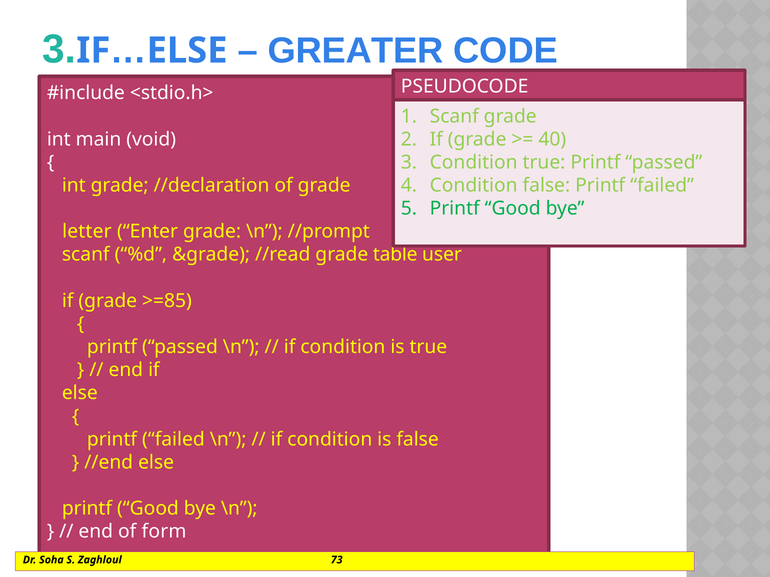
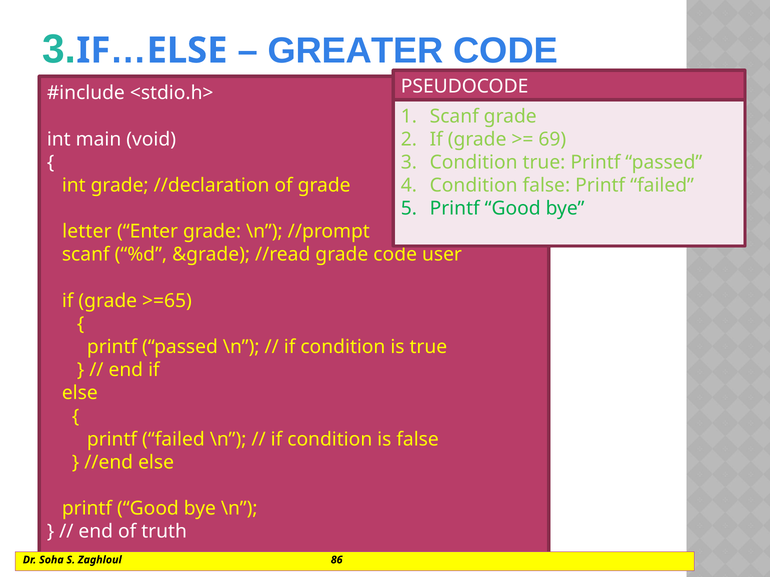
40: 40 -> 69 (552, 140)
grade table: table -> code (395, 255)
>=85: >=85 -> >=65 (167, 301)
form: form -> truth (164, 532)
73: 73 -> 86 (337, 560)
